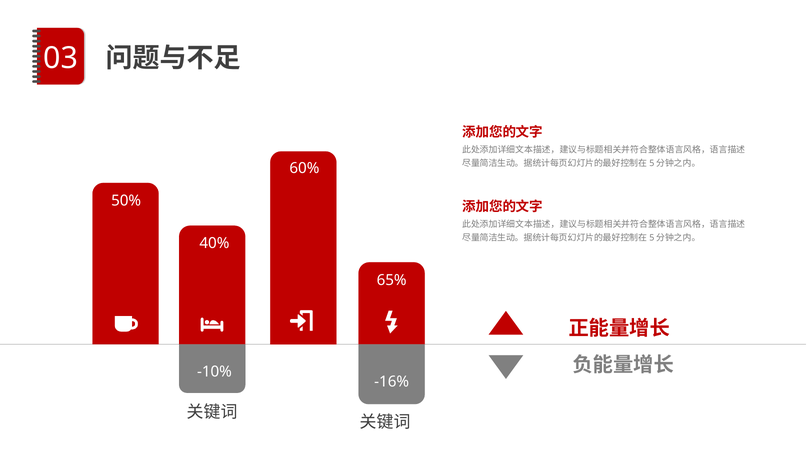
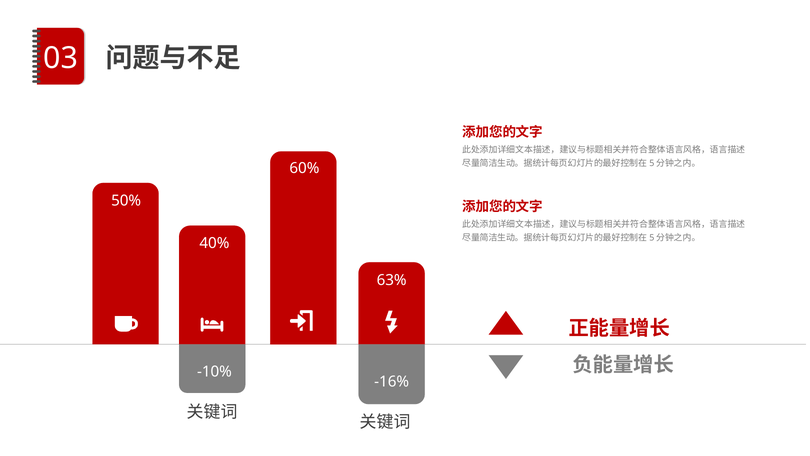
65%: 65% -> 63% (392, 280)
